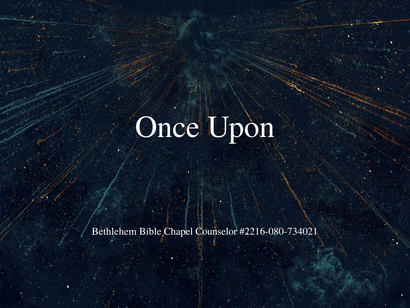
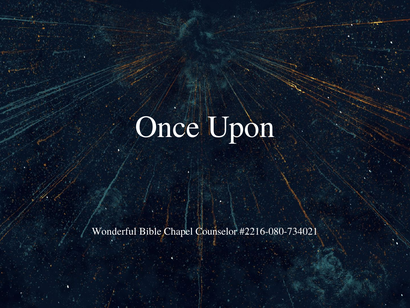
Bethlehem: Bethlehem -> Wonderful (114, 231)
